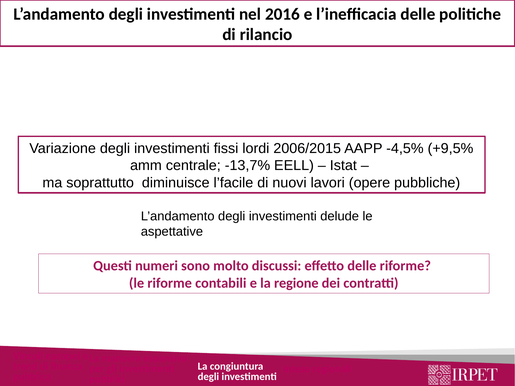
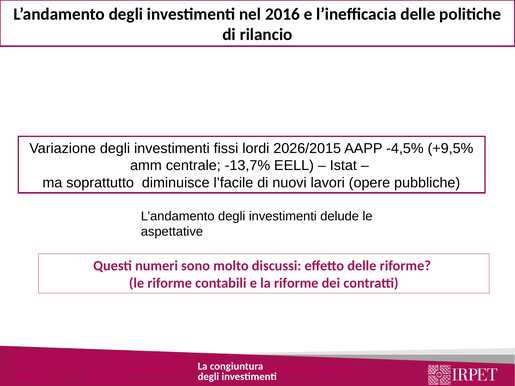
2006/2015: 2006/2015 -> 2026/2015 (307, 148)
la regione: regione -> riforme (296, 283)
